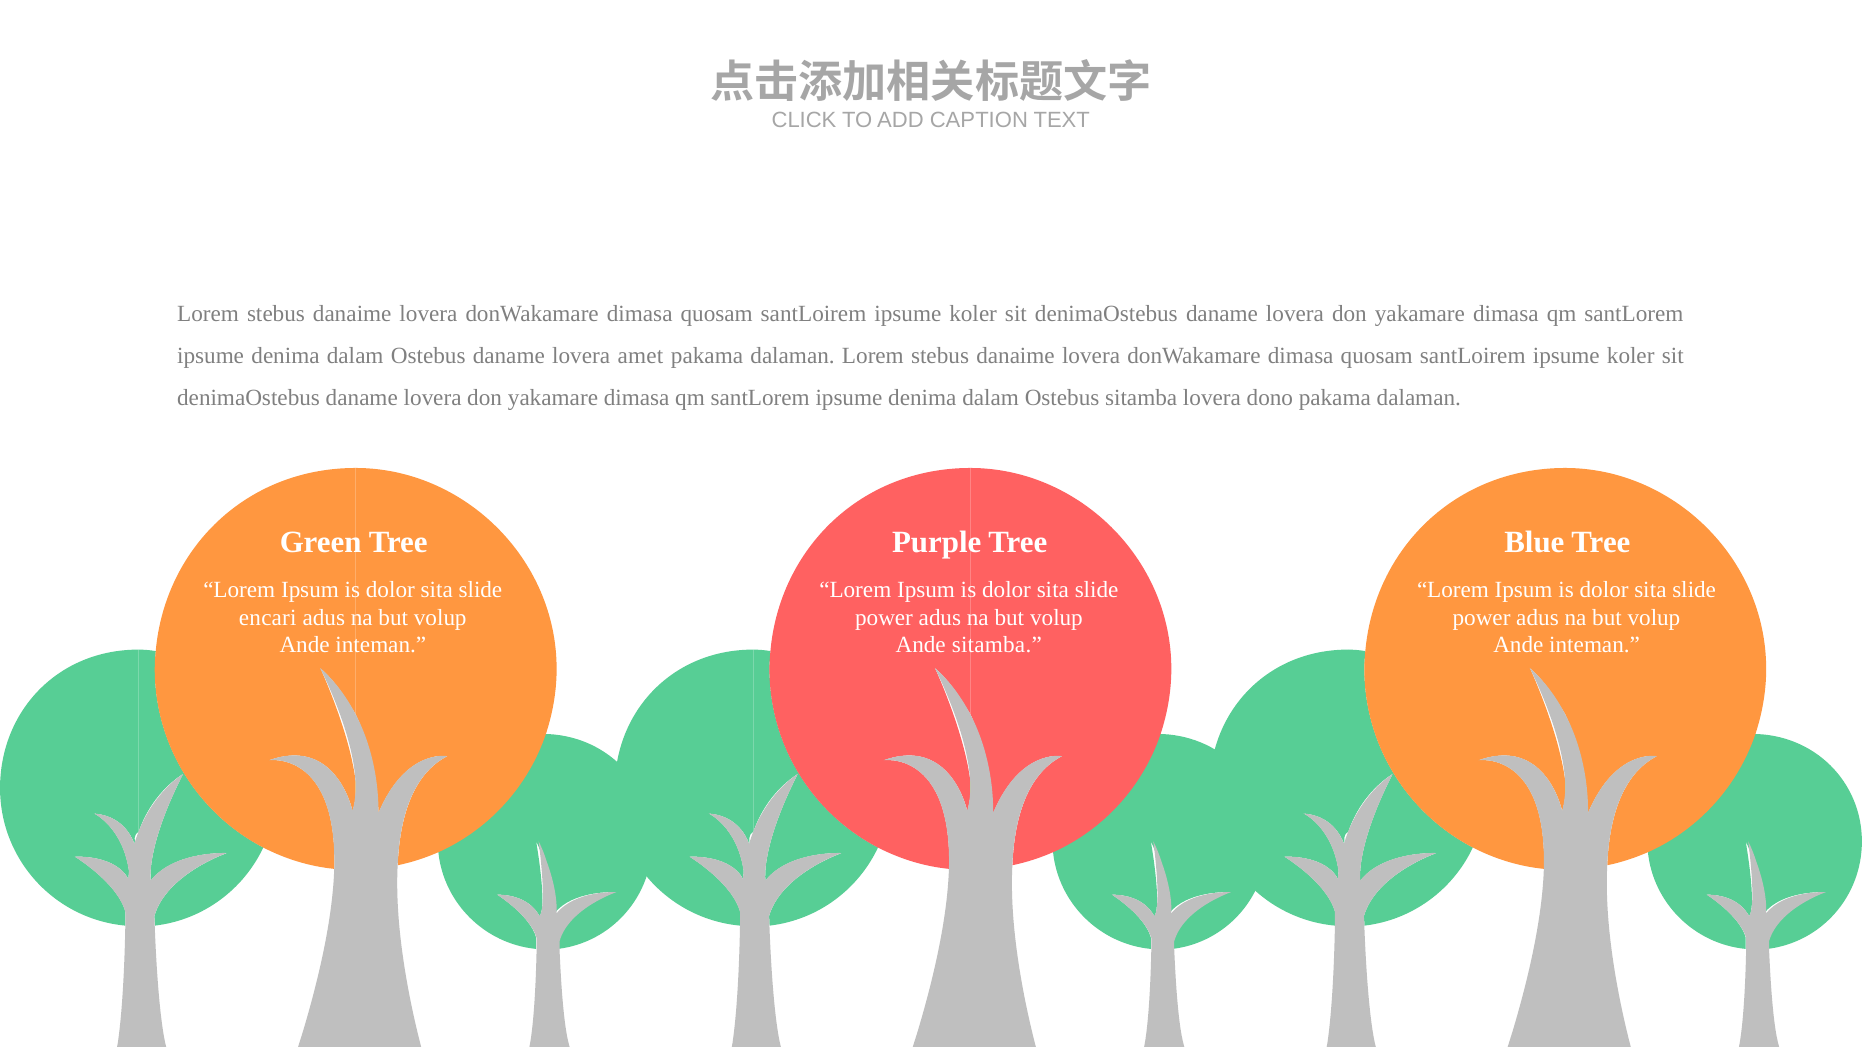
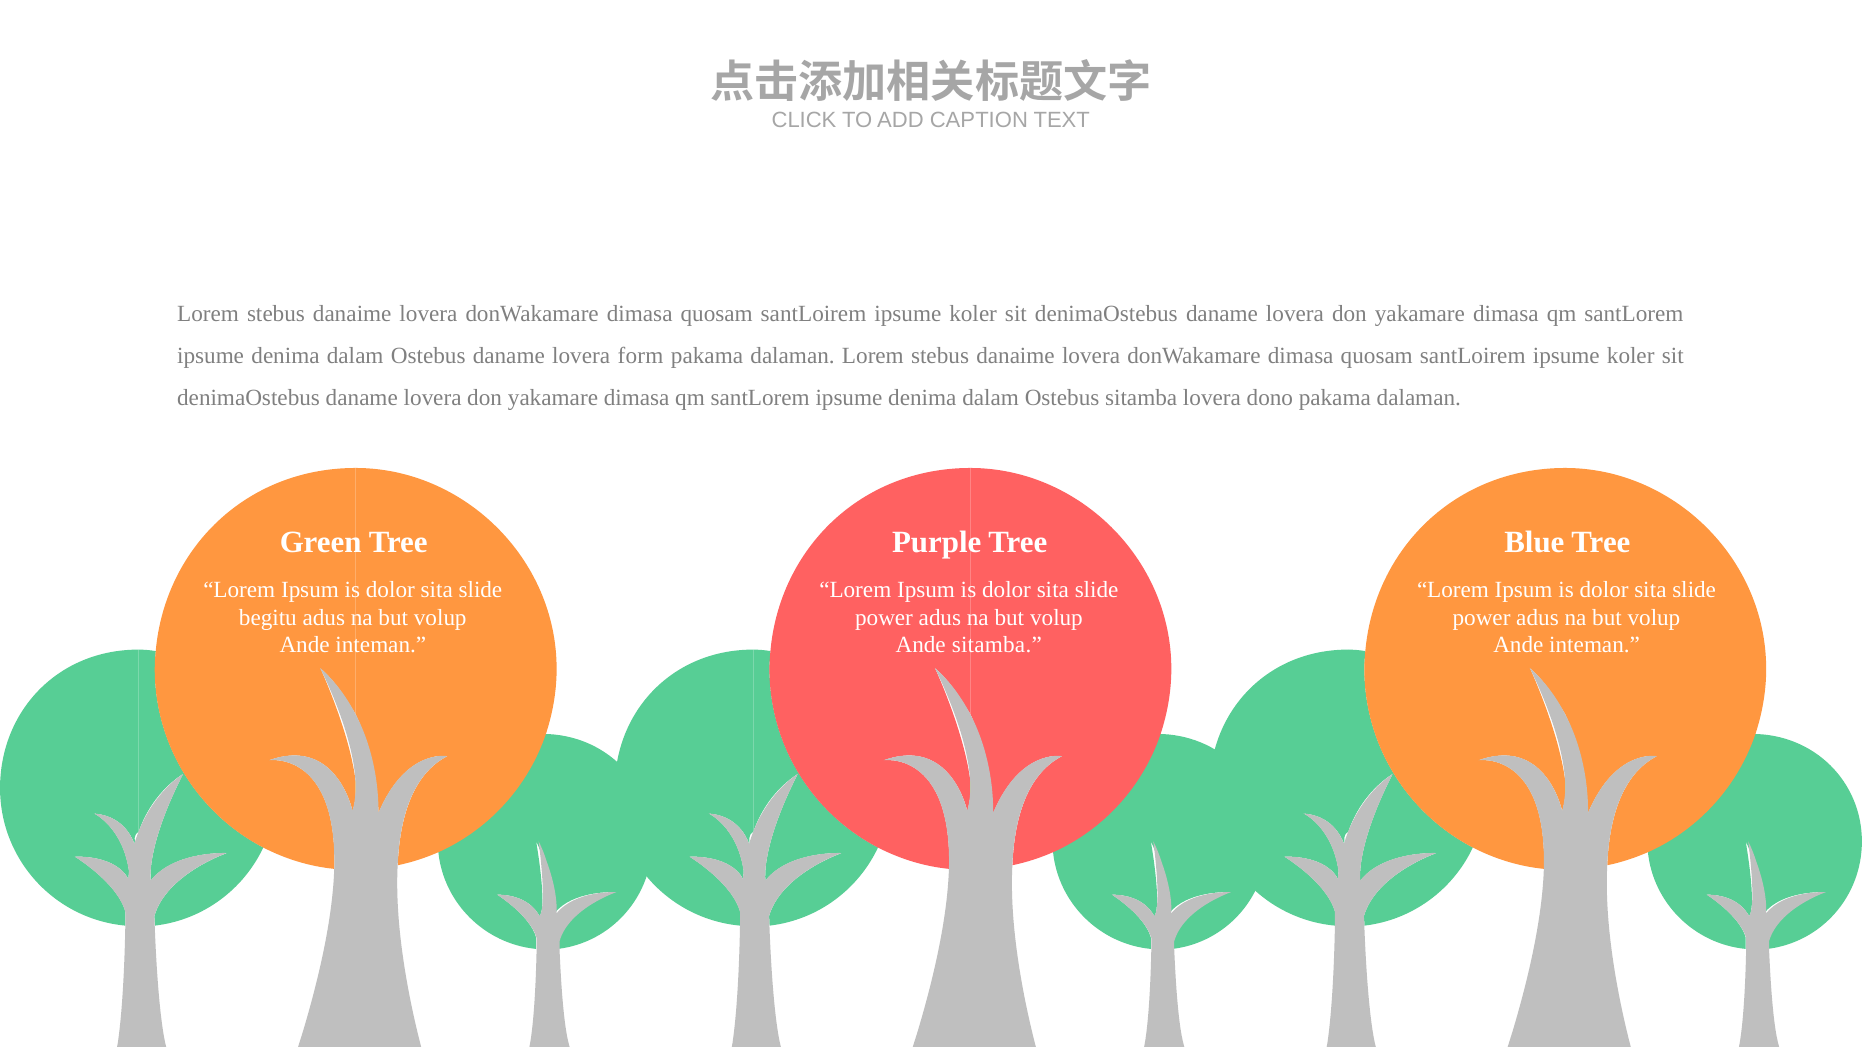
amet: amet -> form (640, 356)
encari: encari -> begitu (268, 618)
